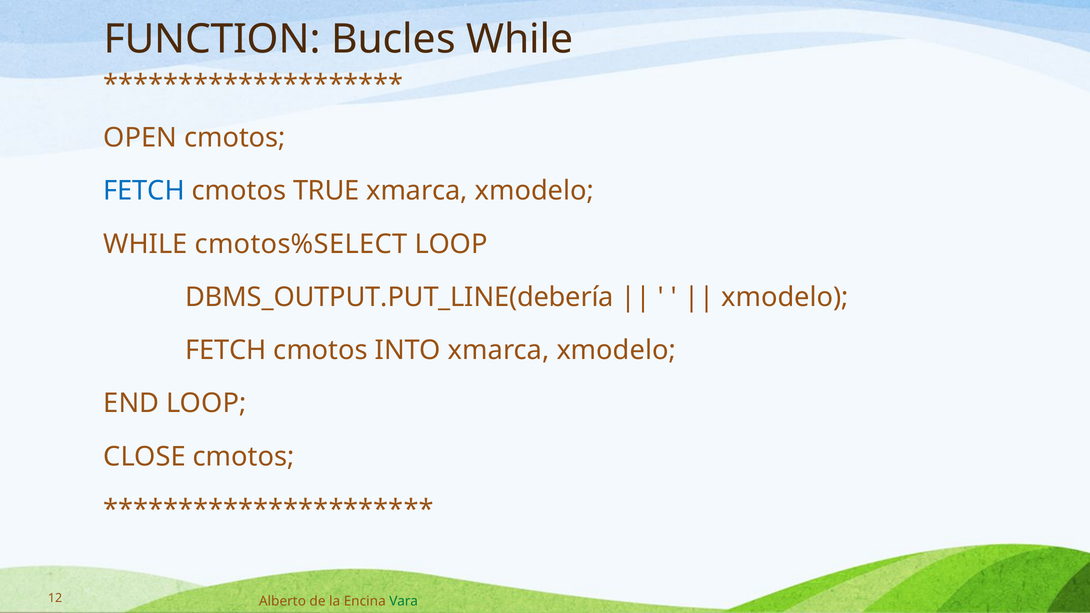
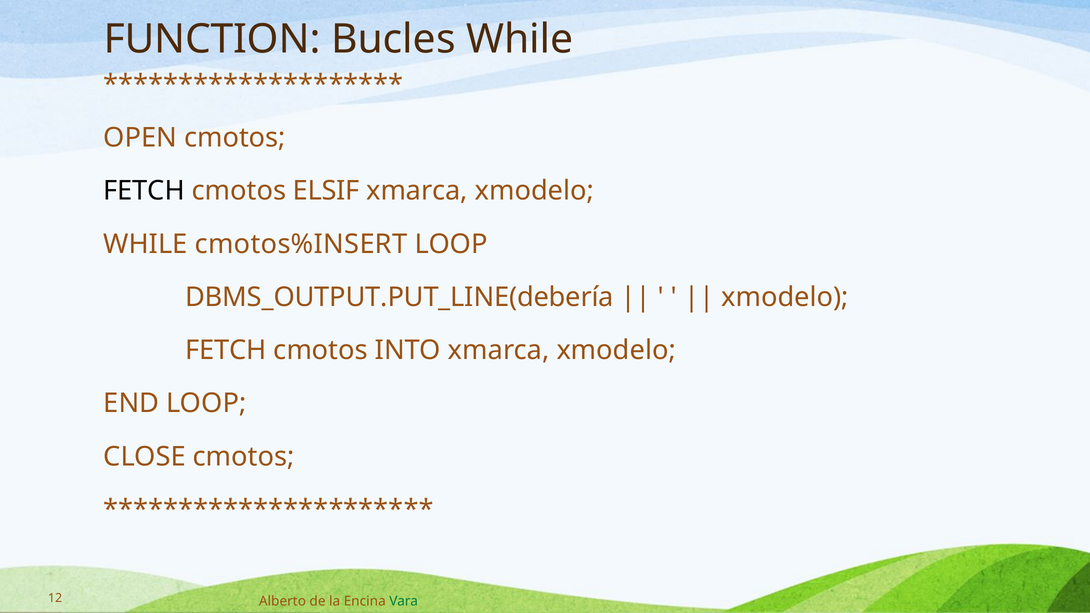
FETCH colour: blue -> black (144, 191)
TRUE: TRUE -> ELSIF (326, 191)
cmotos%SELECT: cmotos%SELECT -> cmotos%INSERT (301, 244)
